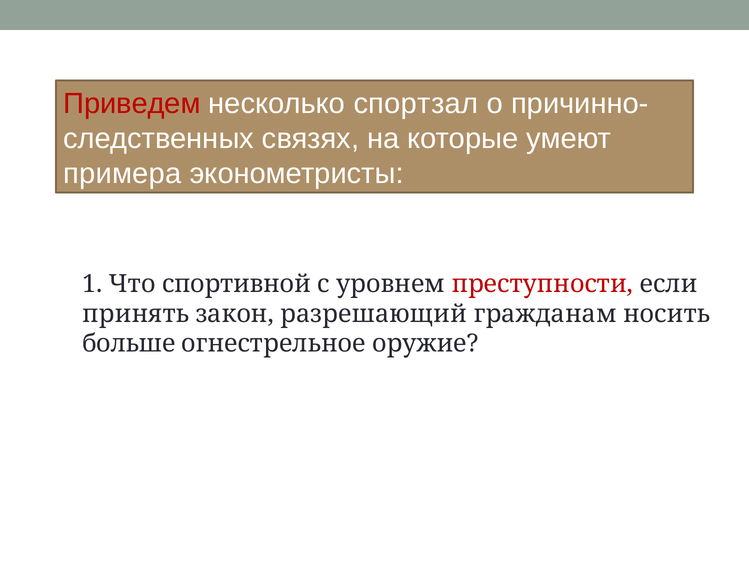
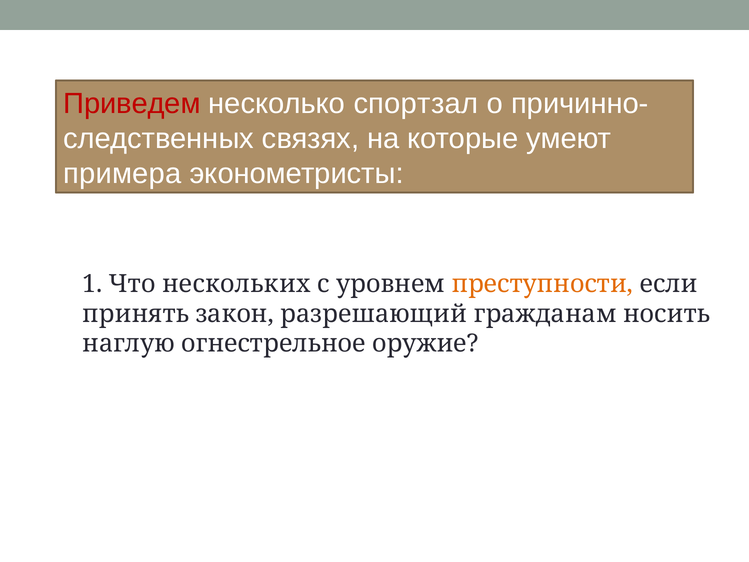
спортивной: спортивной -> нескольких (236, 284)
преступности colour: red -> orange (542, 284)
больше: больше -> наглую (129, 344)
